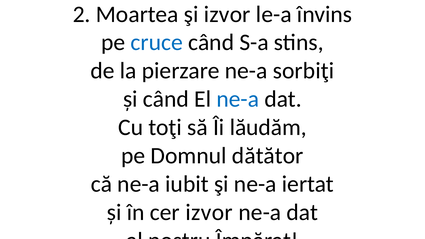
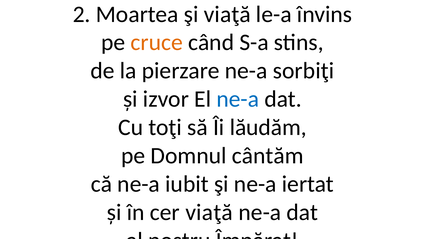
şi izvor: izvor -> viaţă (227, 14)
cruce colour: blue -> orange (157, 43)
și când: când -> izvor (166, 99)
dătător: dătător -> cântăm (268, 156)
cer izvor: izvor -> viaţă (209, 213)
